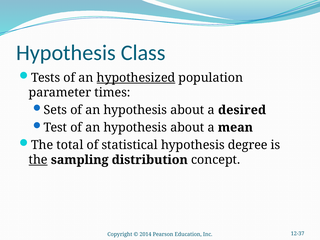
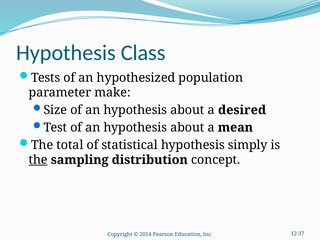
hypothesized underline: present -> none (136, 78)
times: times -> make (113, 93)
Sets: Sets -> Size (55, 110)
degree: degree -> simply (248, 145)
